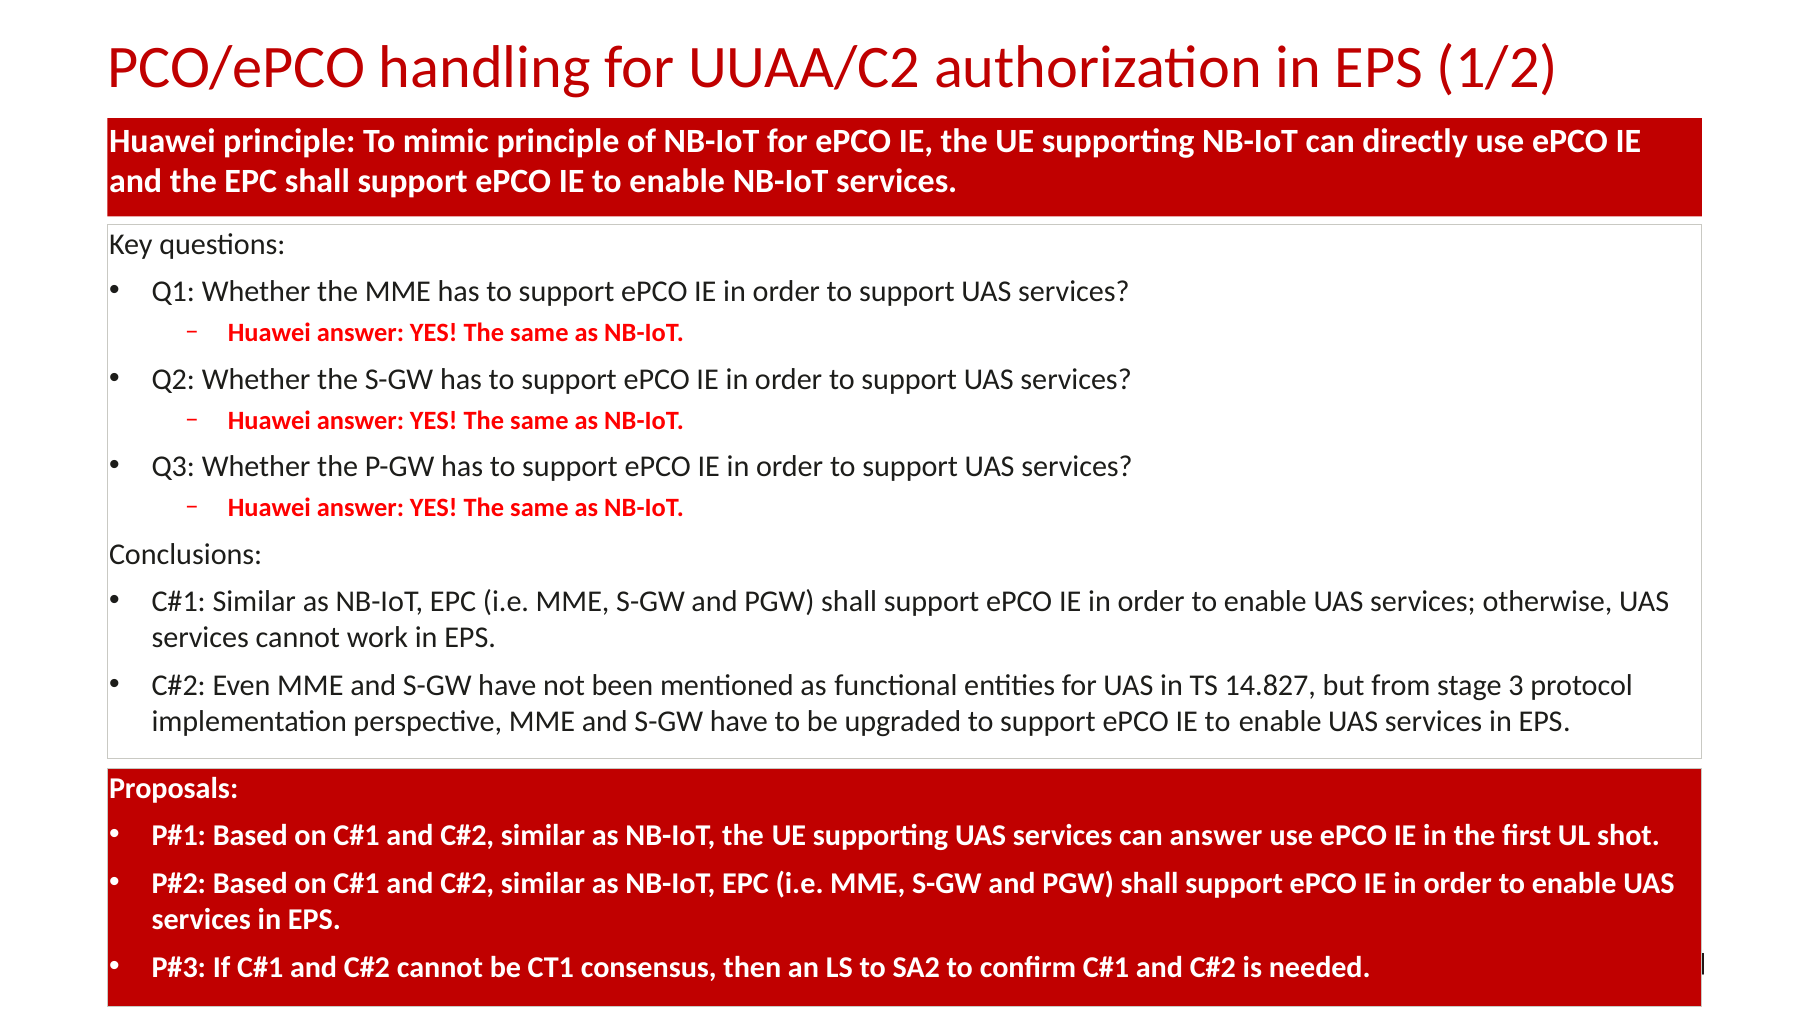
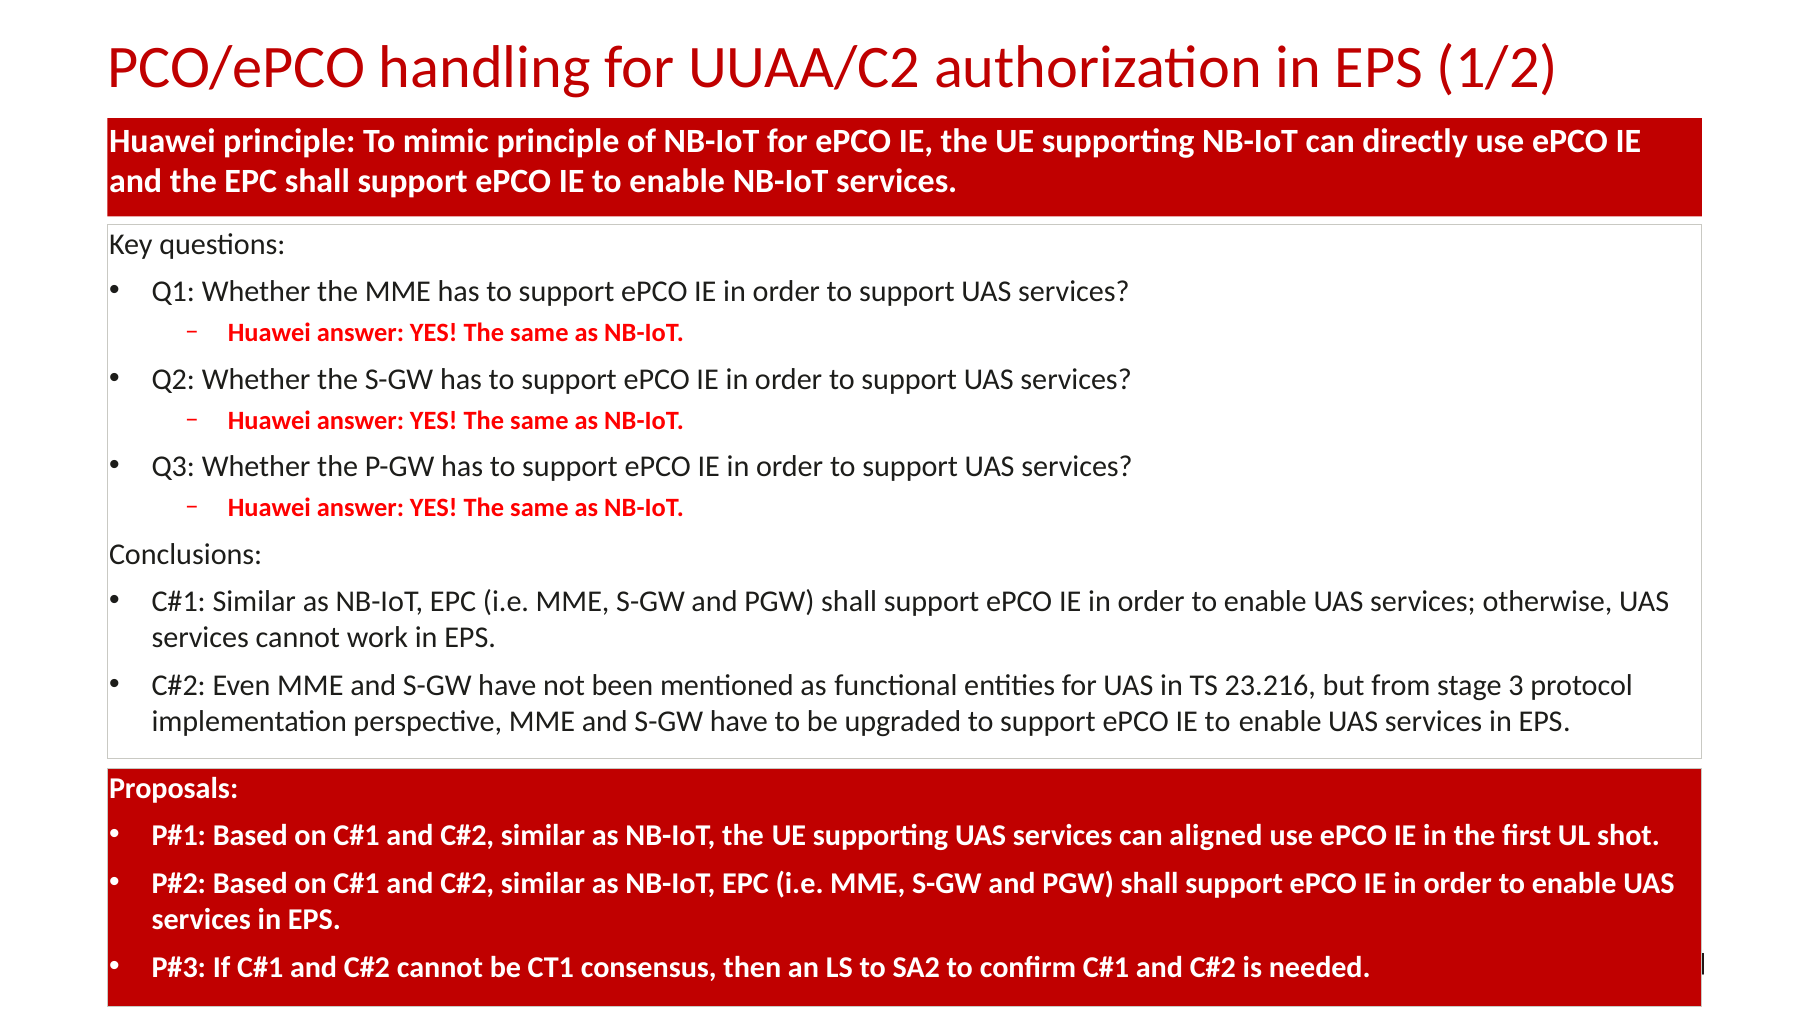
14.827: 14.827 -> 23.216 (1270, 685)
can answer: answer -> aligned (1216, 836)
